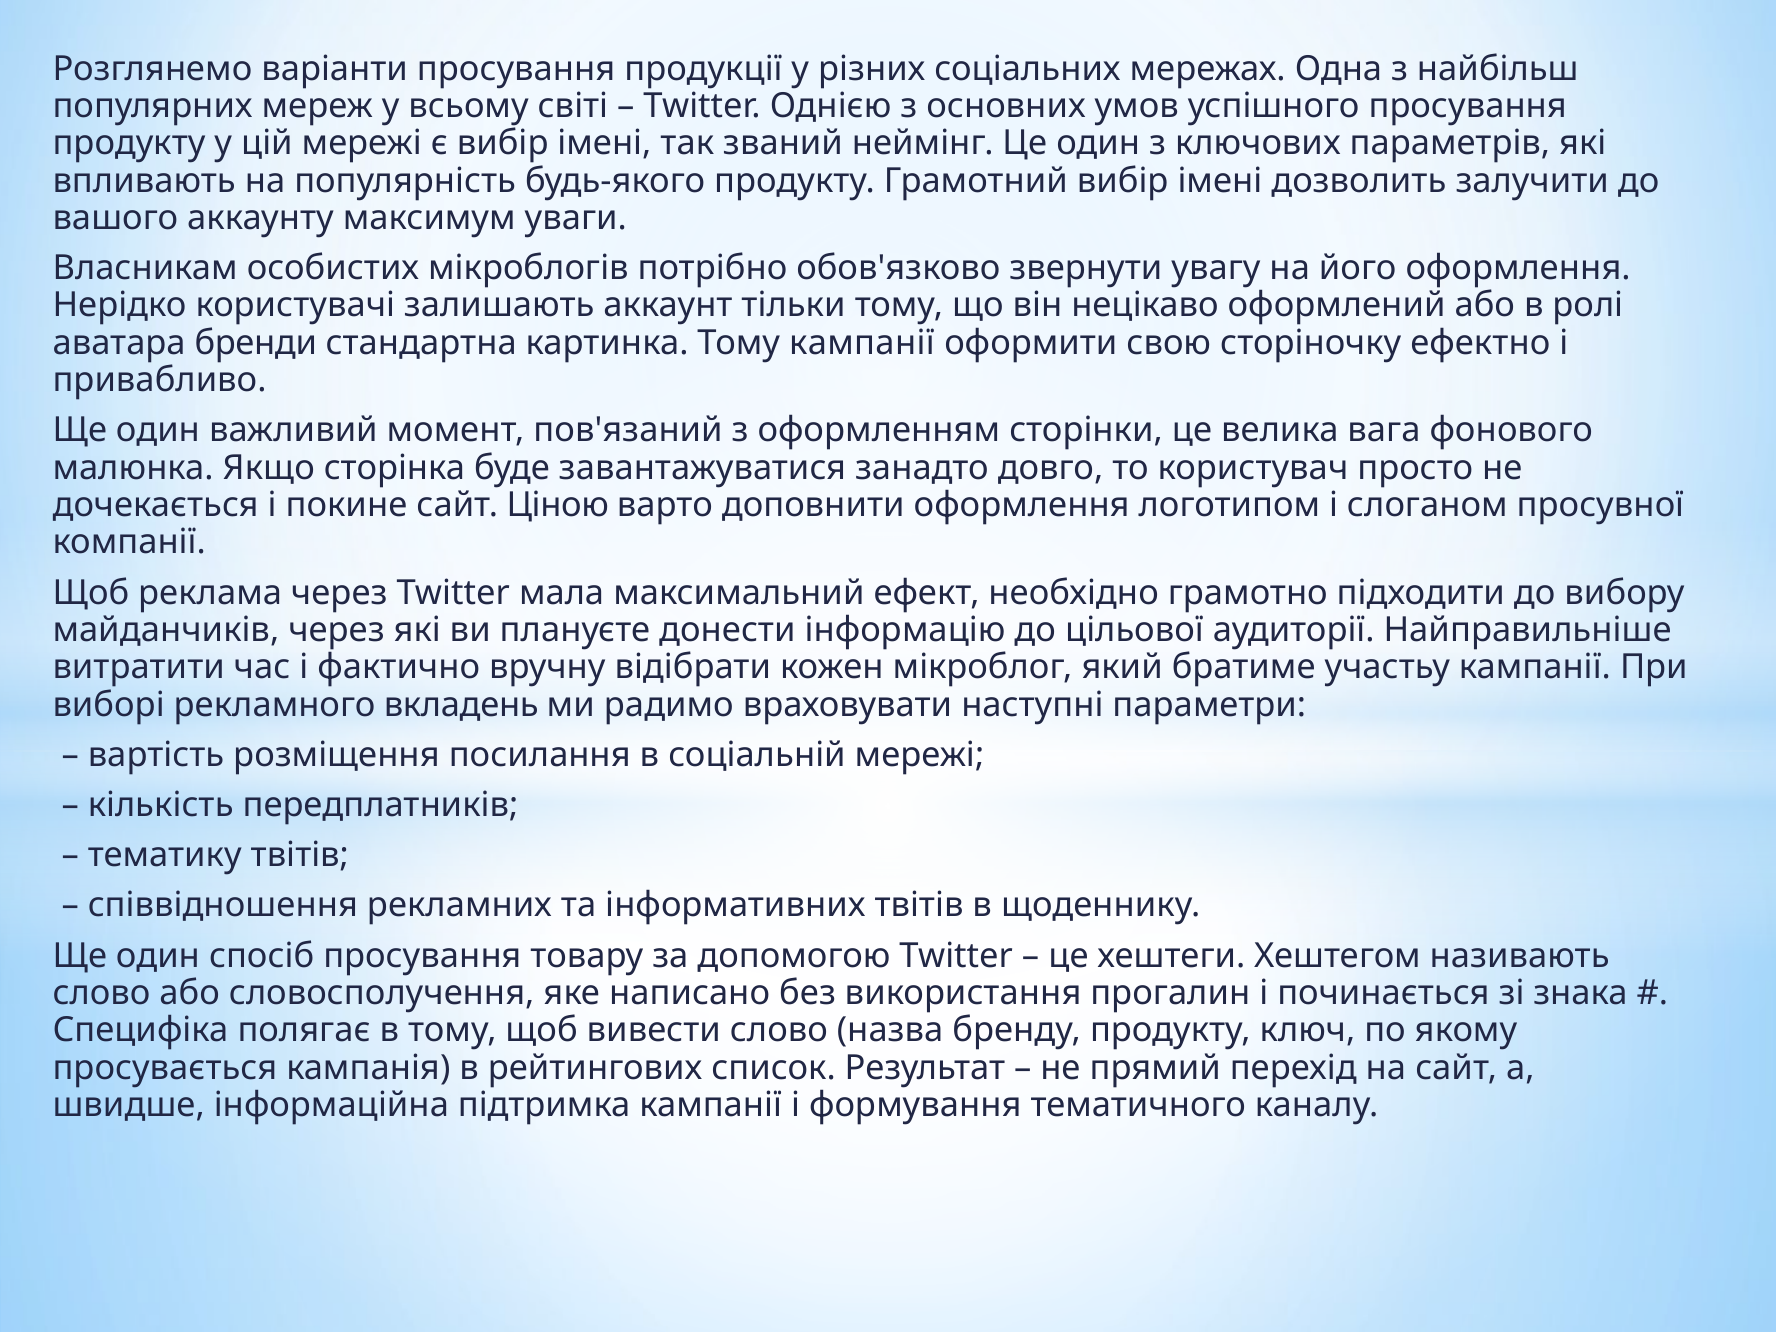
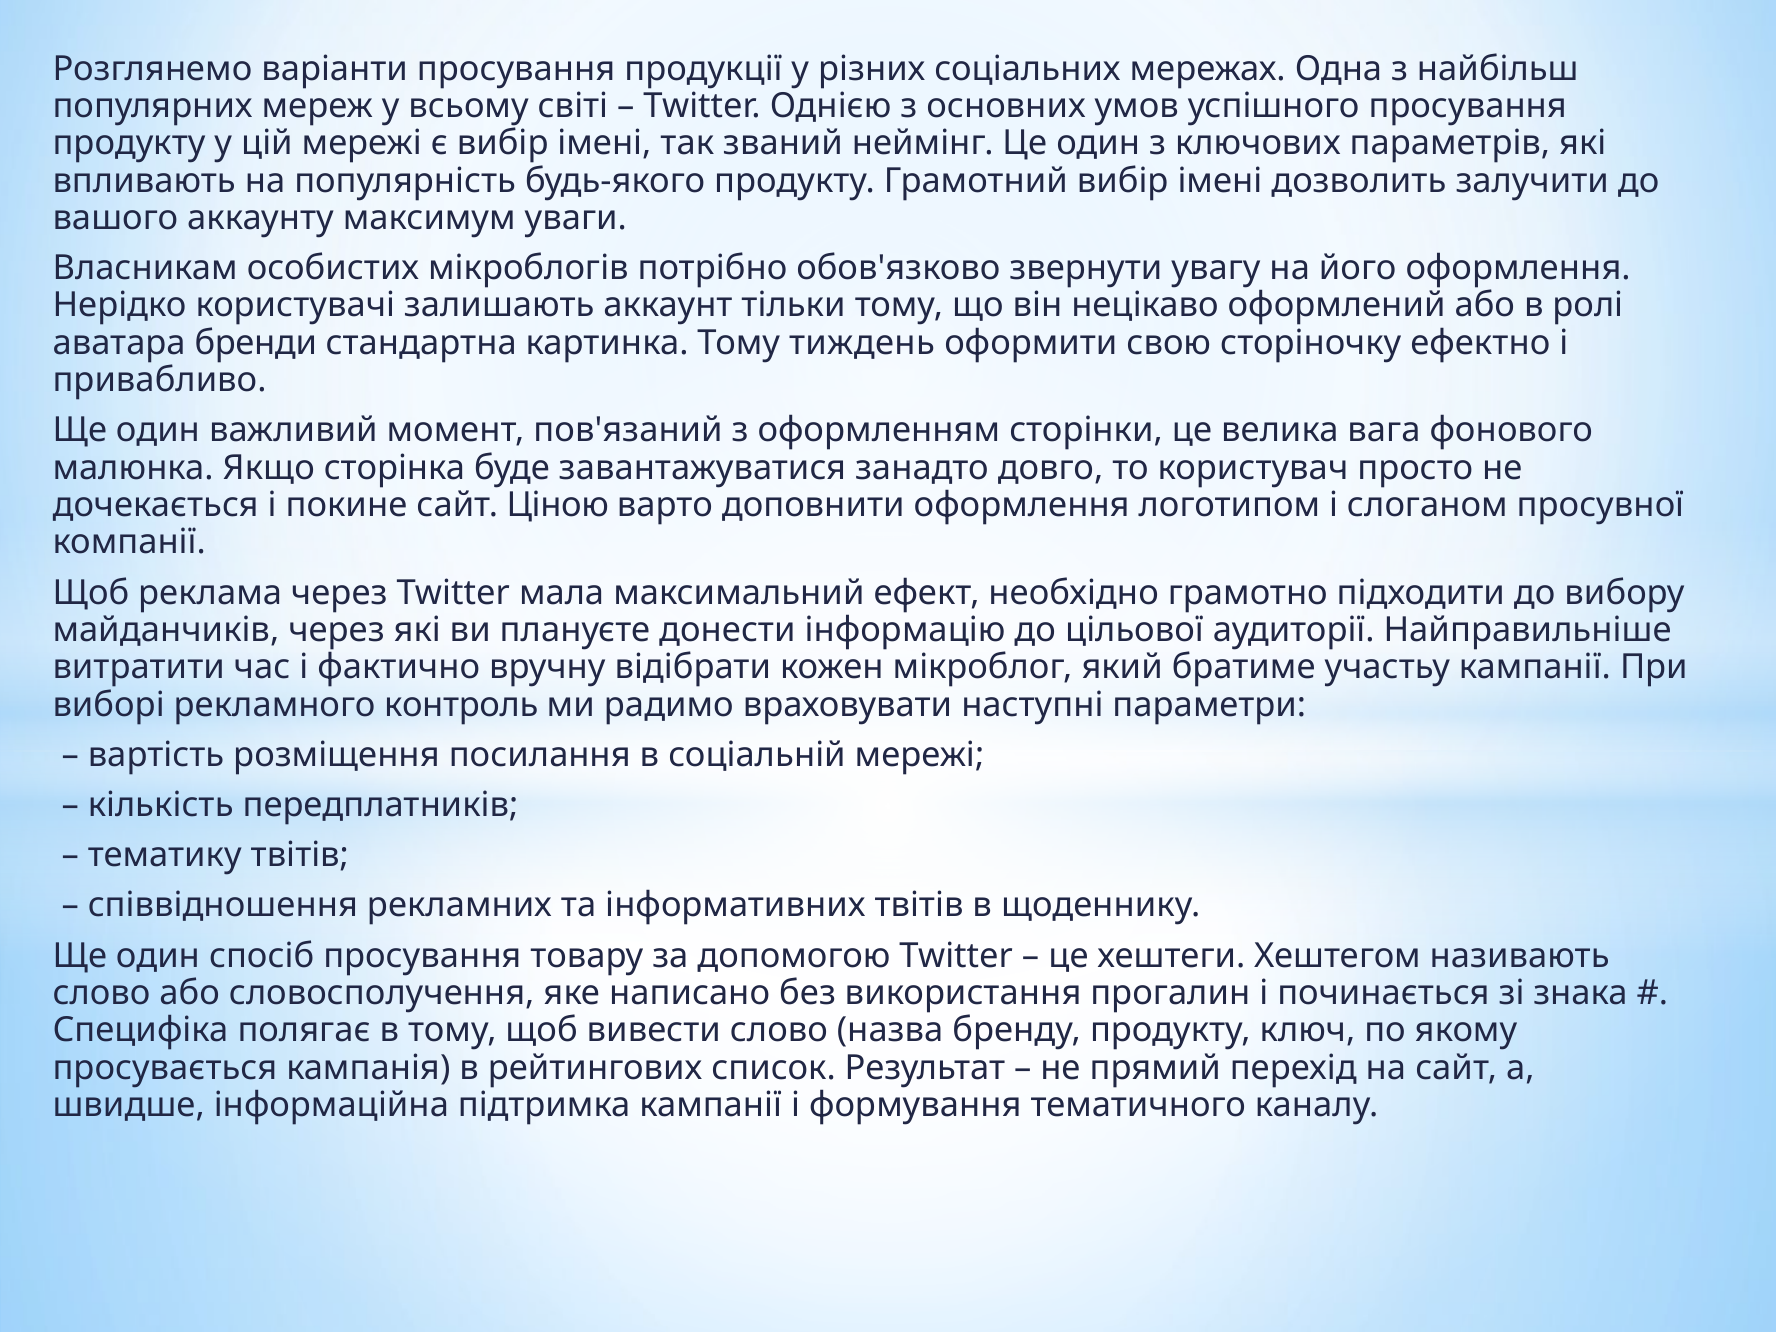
Тому кампанії: кампанії -> тиждень (862, 343)
вкладень: вкладень -> контроль (461, 705)
